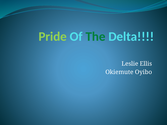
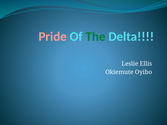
Pride colour: light green -> pink (53, 37)
